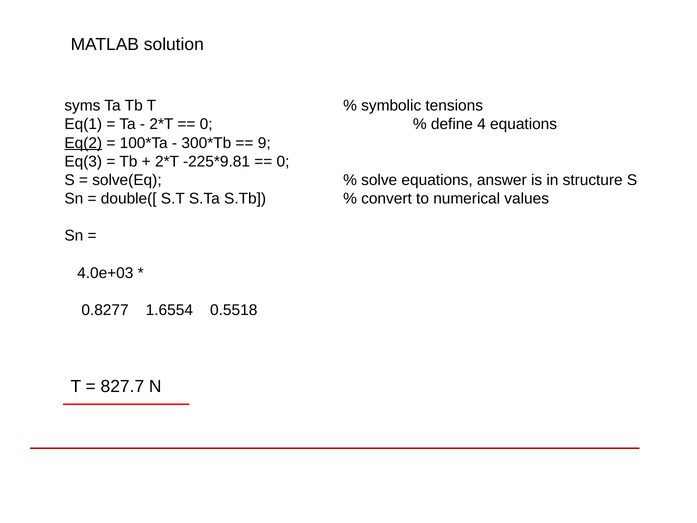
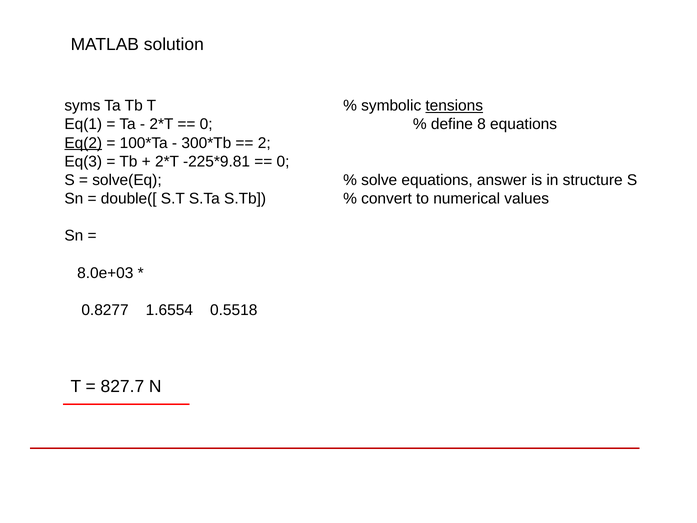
tensions underline: none -> present (454, 106)
4: 4 -> 8 (482, 124)
9: 9 -> 2 (264, 143)
4.0e+03: 4.0e+03 -> 8.0e+03 (105, 273)
